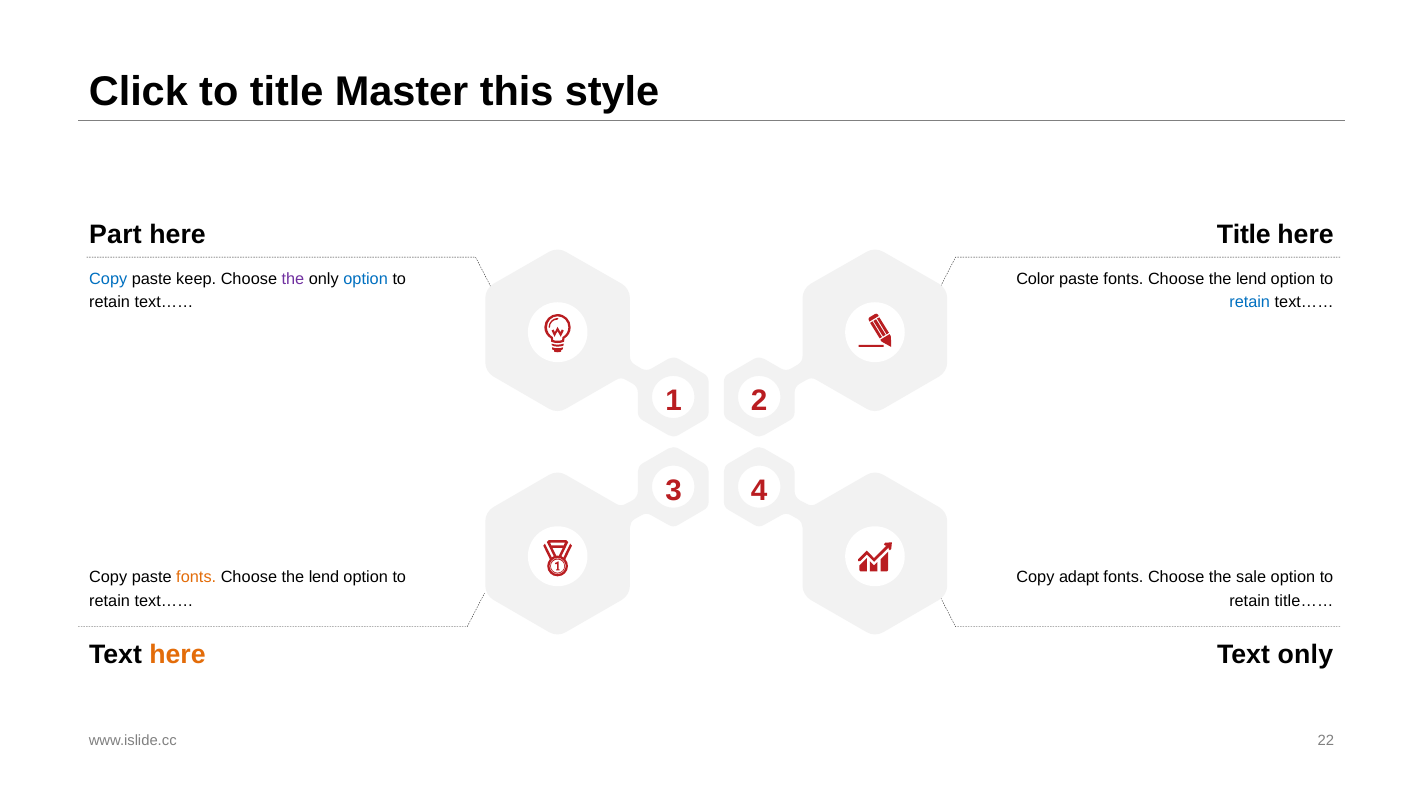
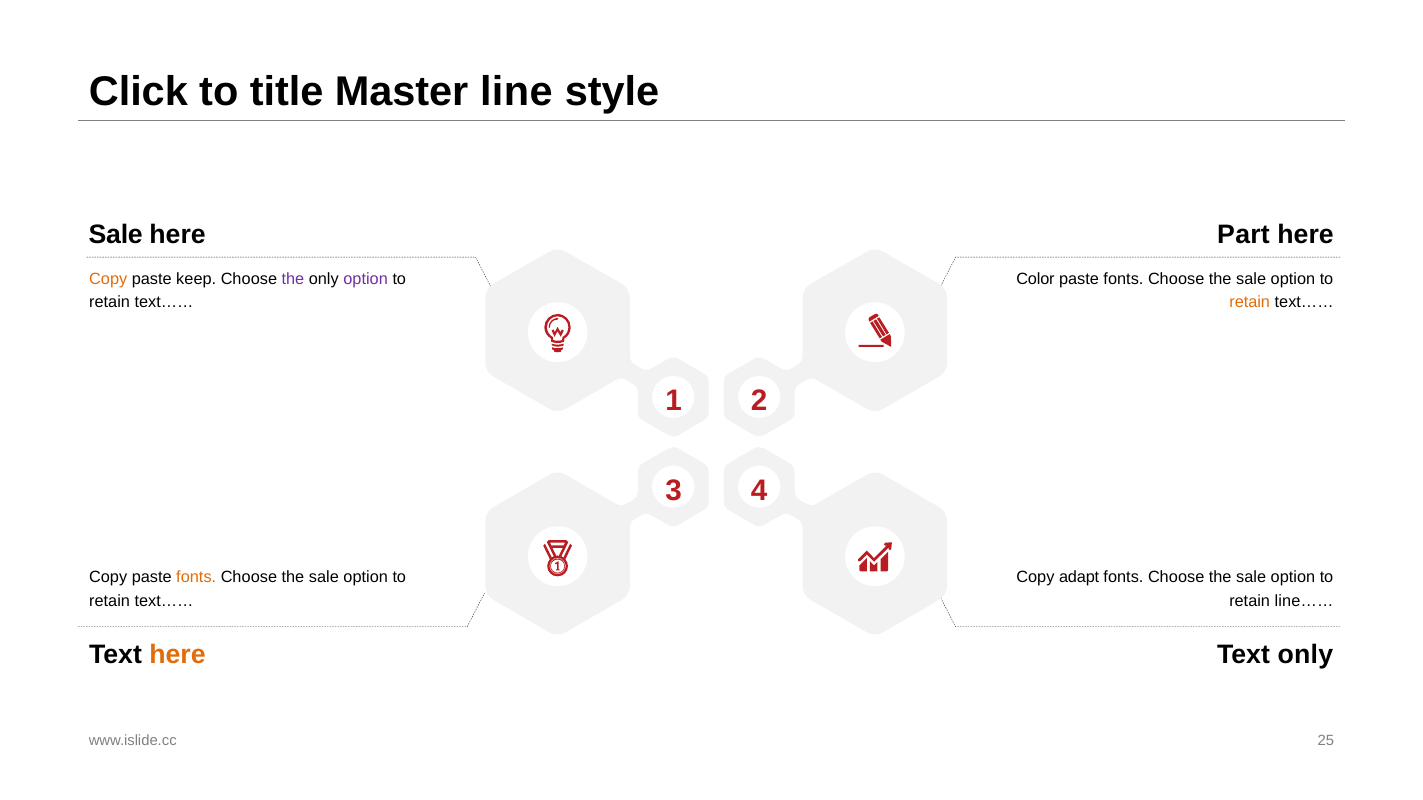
this: this -> line (516, 92)
Part: Part -> Sale (116, 235)
Title: Title -> Part (1244, 235)
Copy colour: blue -> orange (108, 279)
option colour: blue -> purple (366, 279)
lend: lend -> sale (1251, 279)
retain colour: blue -> orange (1250, 303)
lend: lend -> sale (324, 578)
title……: title…… -> line…… (1304, 601)
22: 22 -> 25 (1326, 741)
